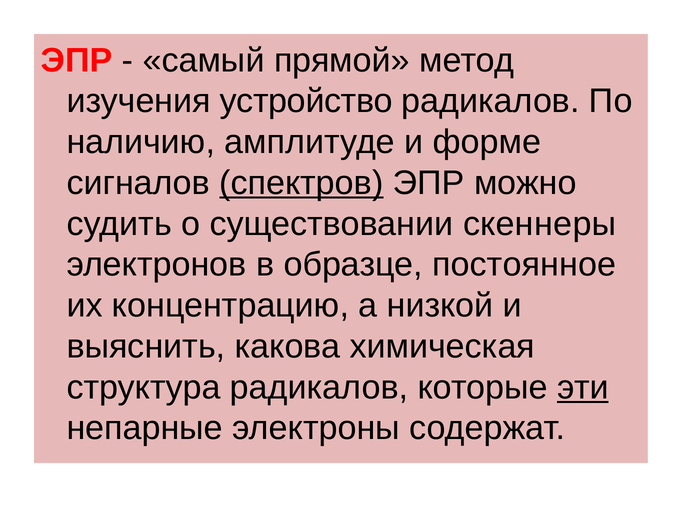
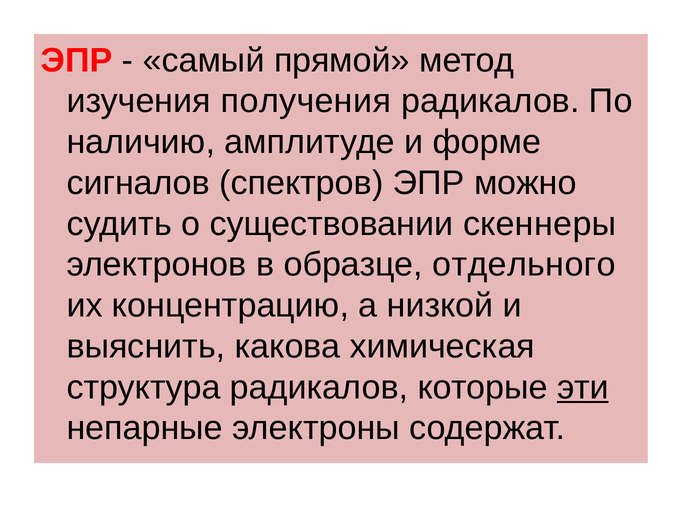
устройство: устройство -> получения (306, 101)
спектров underline: present -> none (301, 183)
постоянное: постоянное -> отдельного (524, 265)
